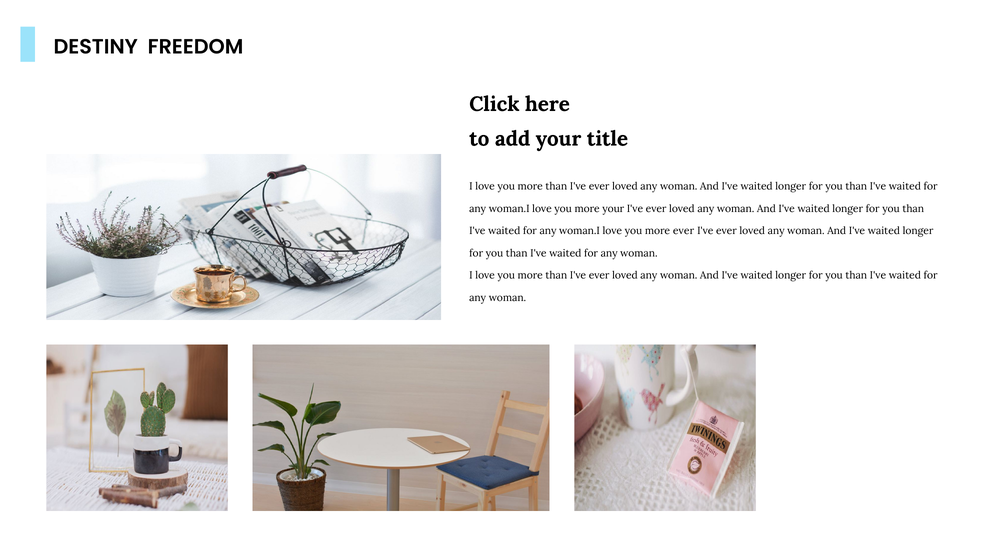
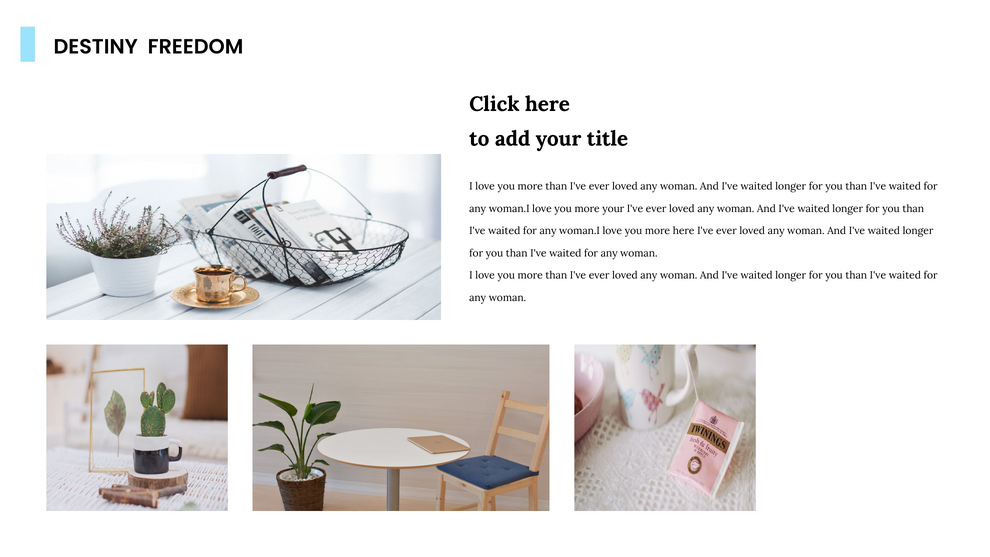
more ever: ever -> here (684, 231)
